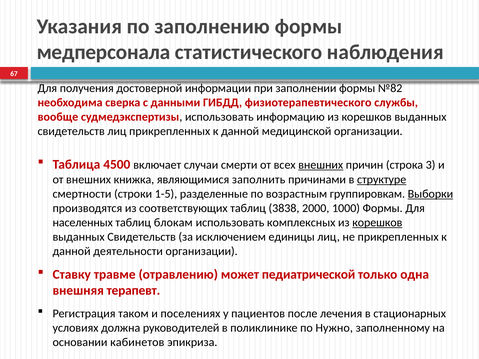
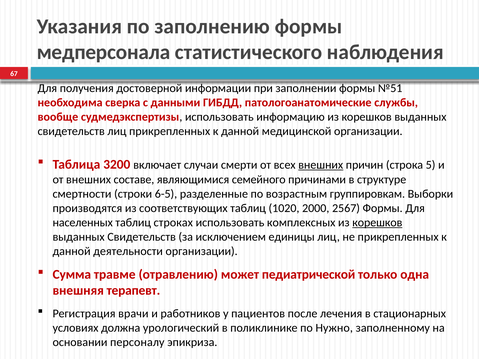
№82: №82 -> №51 (390, 88)
физиотерапевтического: физиотерапевтического -> патологоанатомические (308, 103)
4500: 4500 -> 3200 (117, 165)
3: 3 -> 5 (431, 165)
книжка: книжка -> составе (134, 180)
заполнить: заполнить -> семейного (259, 180)
структуре underline: present -> none (382, 180)
1-5: 1-5 -> 6-5 (166, 194)
Выборки underline: present -> none (430, 194)
3838: 3838 -> 1020 (284, 208)
1000: 1000 -> 2567 (346, 208)
блокам: блокам -> строках (173, 223)
Ставку: Ставку -> Сумма (72, 275)
таком: таком -> врачи (133, 314)
поселениях: поселениях -> работников (190, 314)
руководителей: руководителей -> урологический (181, 328)
кабинетов: кабинетов -> персоналу (137, 342)
